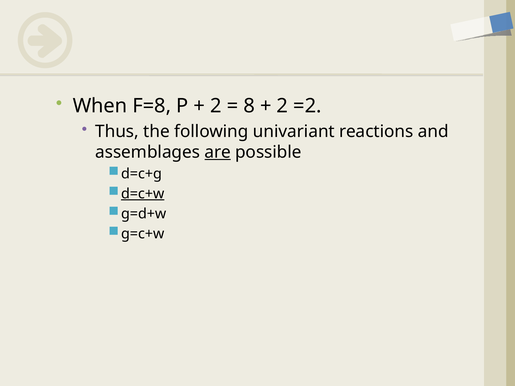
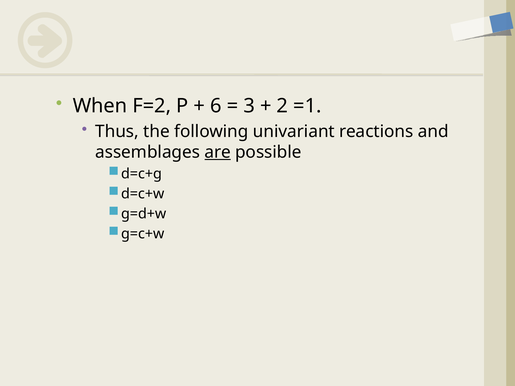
F=8: F=8 -> F=2 (152, 106)
2: 2 -> 6 (216, 106)
8: 8 -> 3 (249, 106)
=2: =2 -> =1 (307, 106)
d=c+w underline: present -> none (143, 194)
